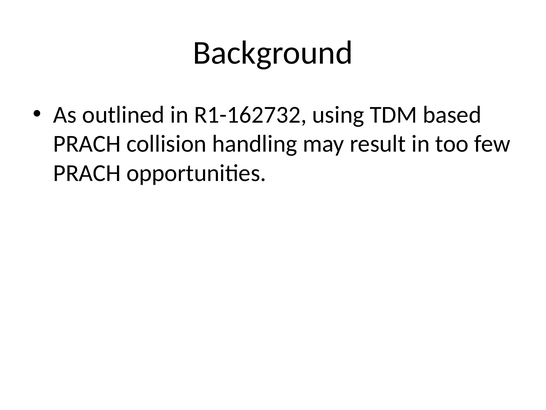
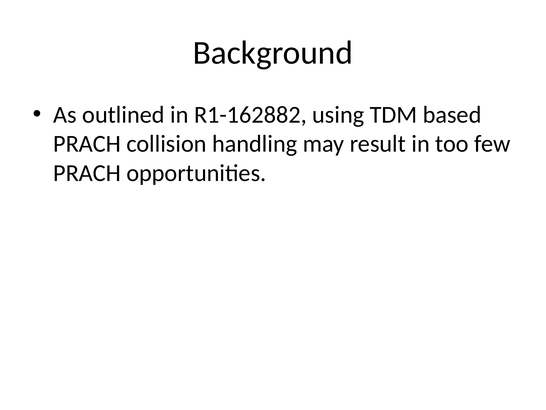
R1-162732: R1-162732 -> R1-162882 (250, 115)
